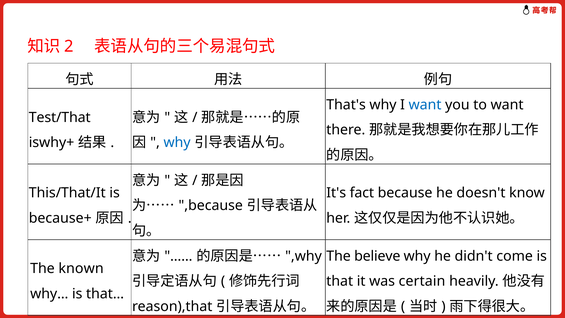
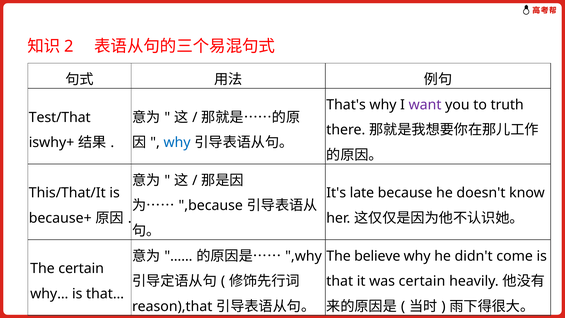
want colour: blue -> purple (425, 105)
to want: want -> truth (507, 105)
fact: fact -> late (362, 193)
The known: known -> certain (81, 268)
